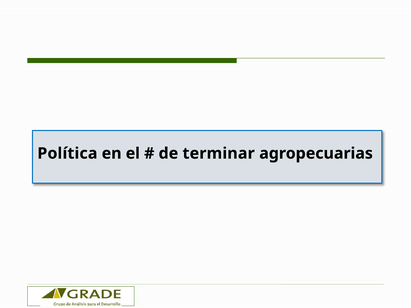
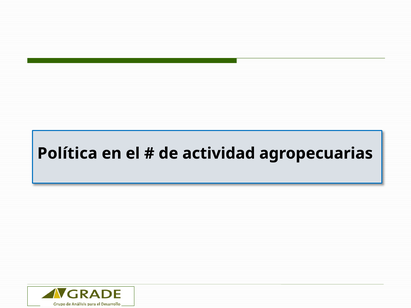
terminar: terminar -> actividad (219, 154)
